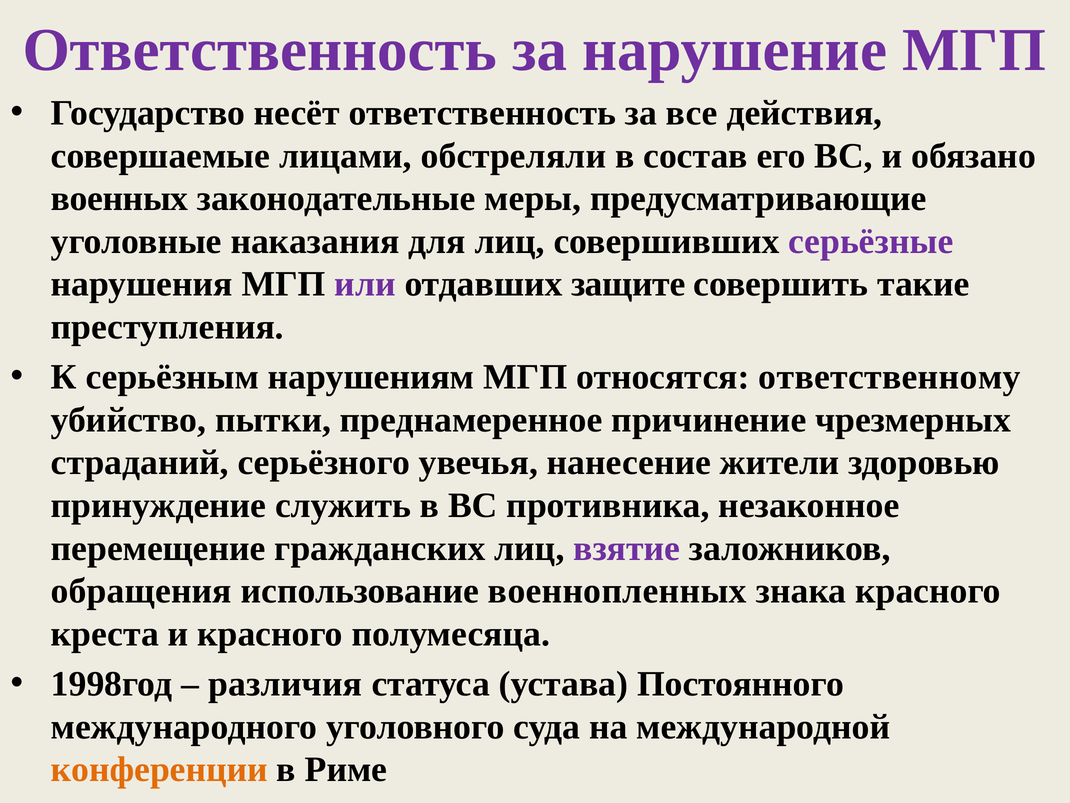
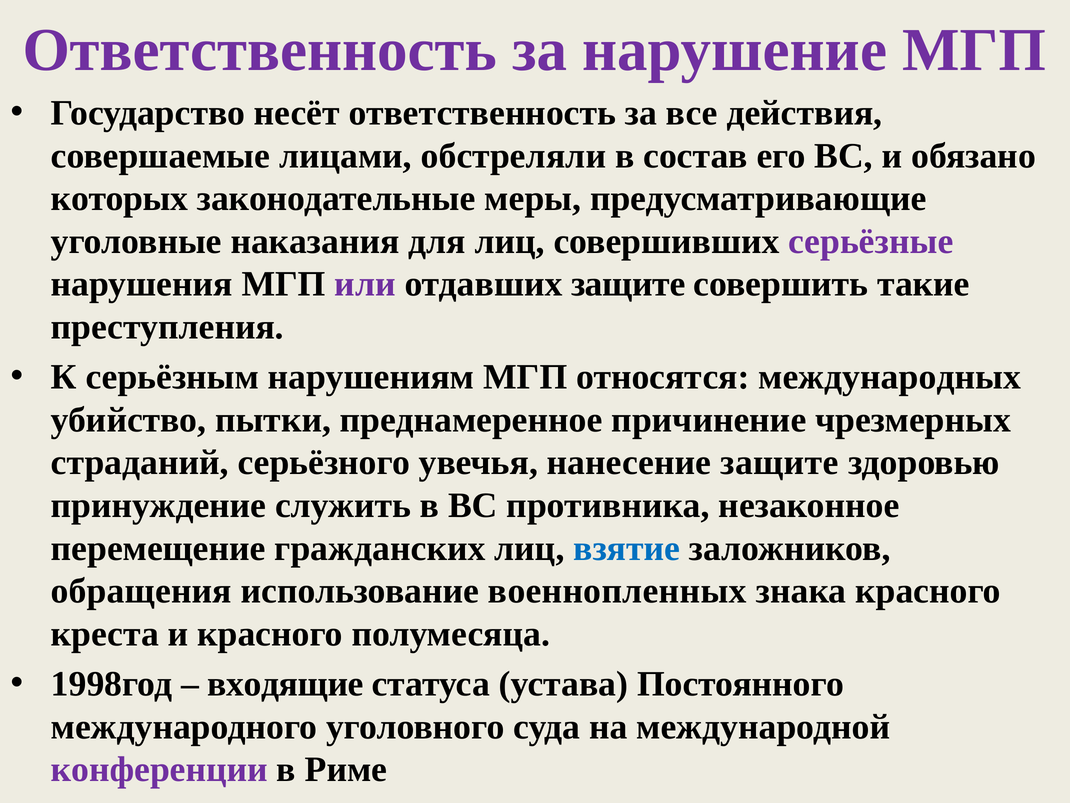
военных: военных -> которых (120, 198)
ответственному: ответственному -> международных (890, 377)
нанесение жители: жители -> защите (779, 462)
взятие colour: purple -> blue (627, 548)
различия: различия -> входящие (285, 683)
конференции colour: orange -> purple (159, 769)
